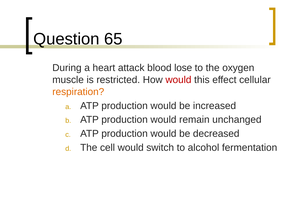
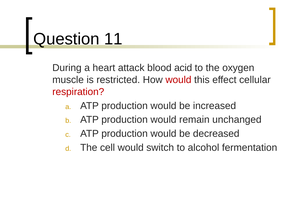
65: 65 -> 11 (113, 39)
lose: lose -> acid (183, 68)
respiration colour: orange -> red (78, 92)
